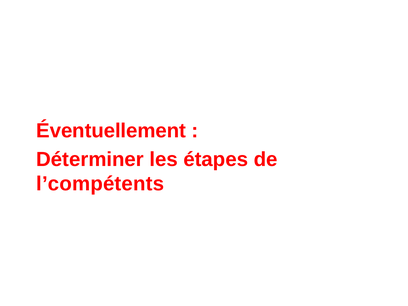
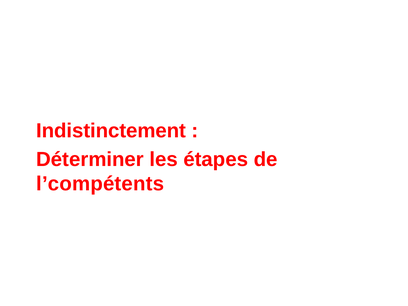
Éventuellement: Éventuellement -> Indistinctement (111, 131)
